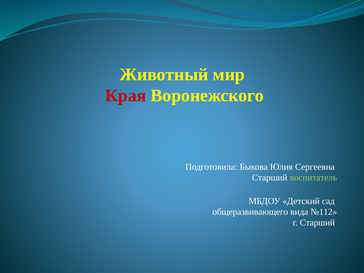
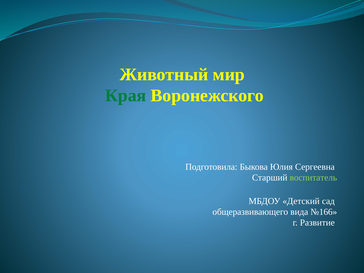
Края colour: red -> green (126, 96)
№112: №112 -> №166 (324, 212)
г Старший: Старший -> Развитие (317, 223)
